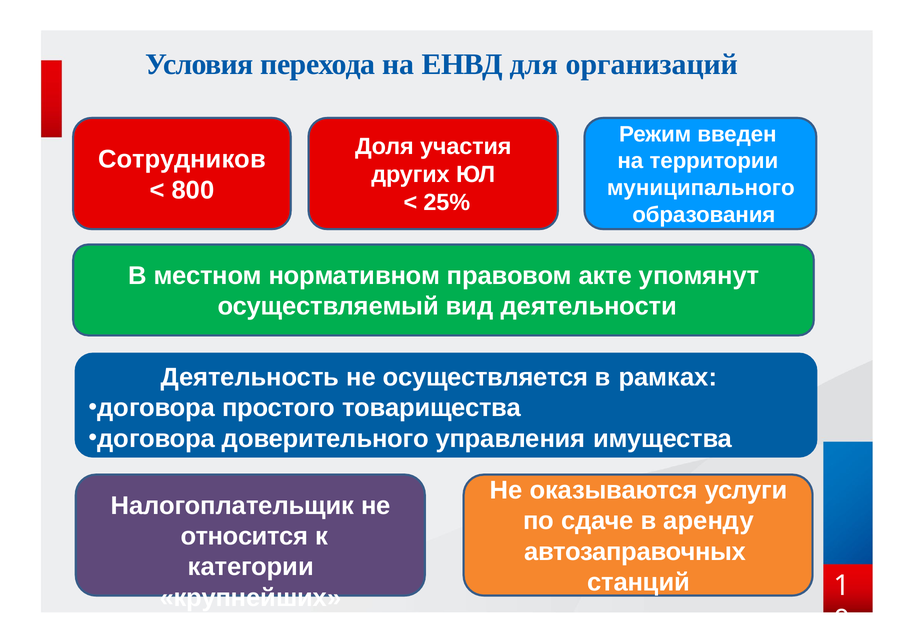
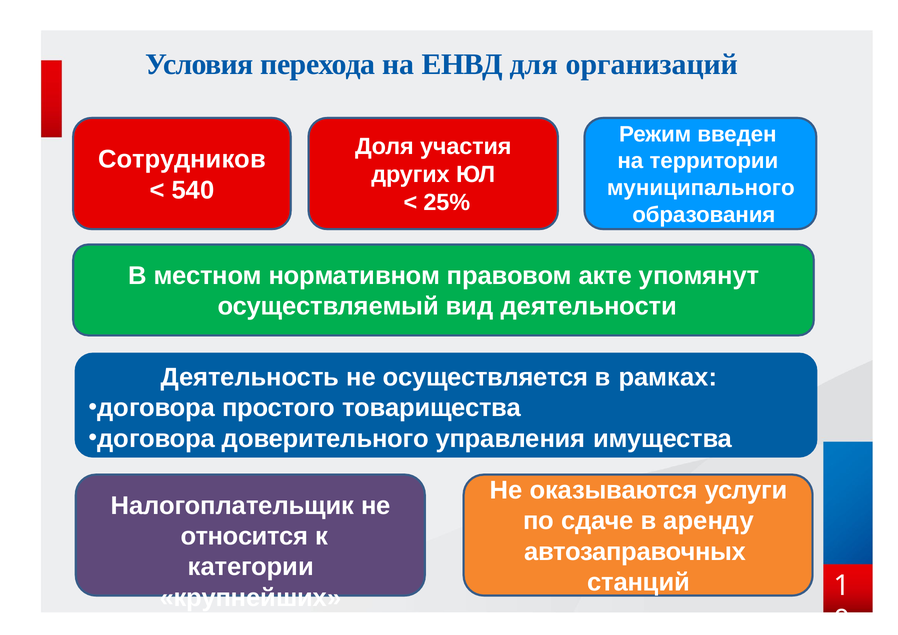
800: 800 -> 540 (193, 190)
